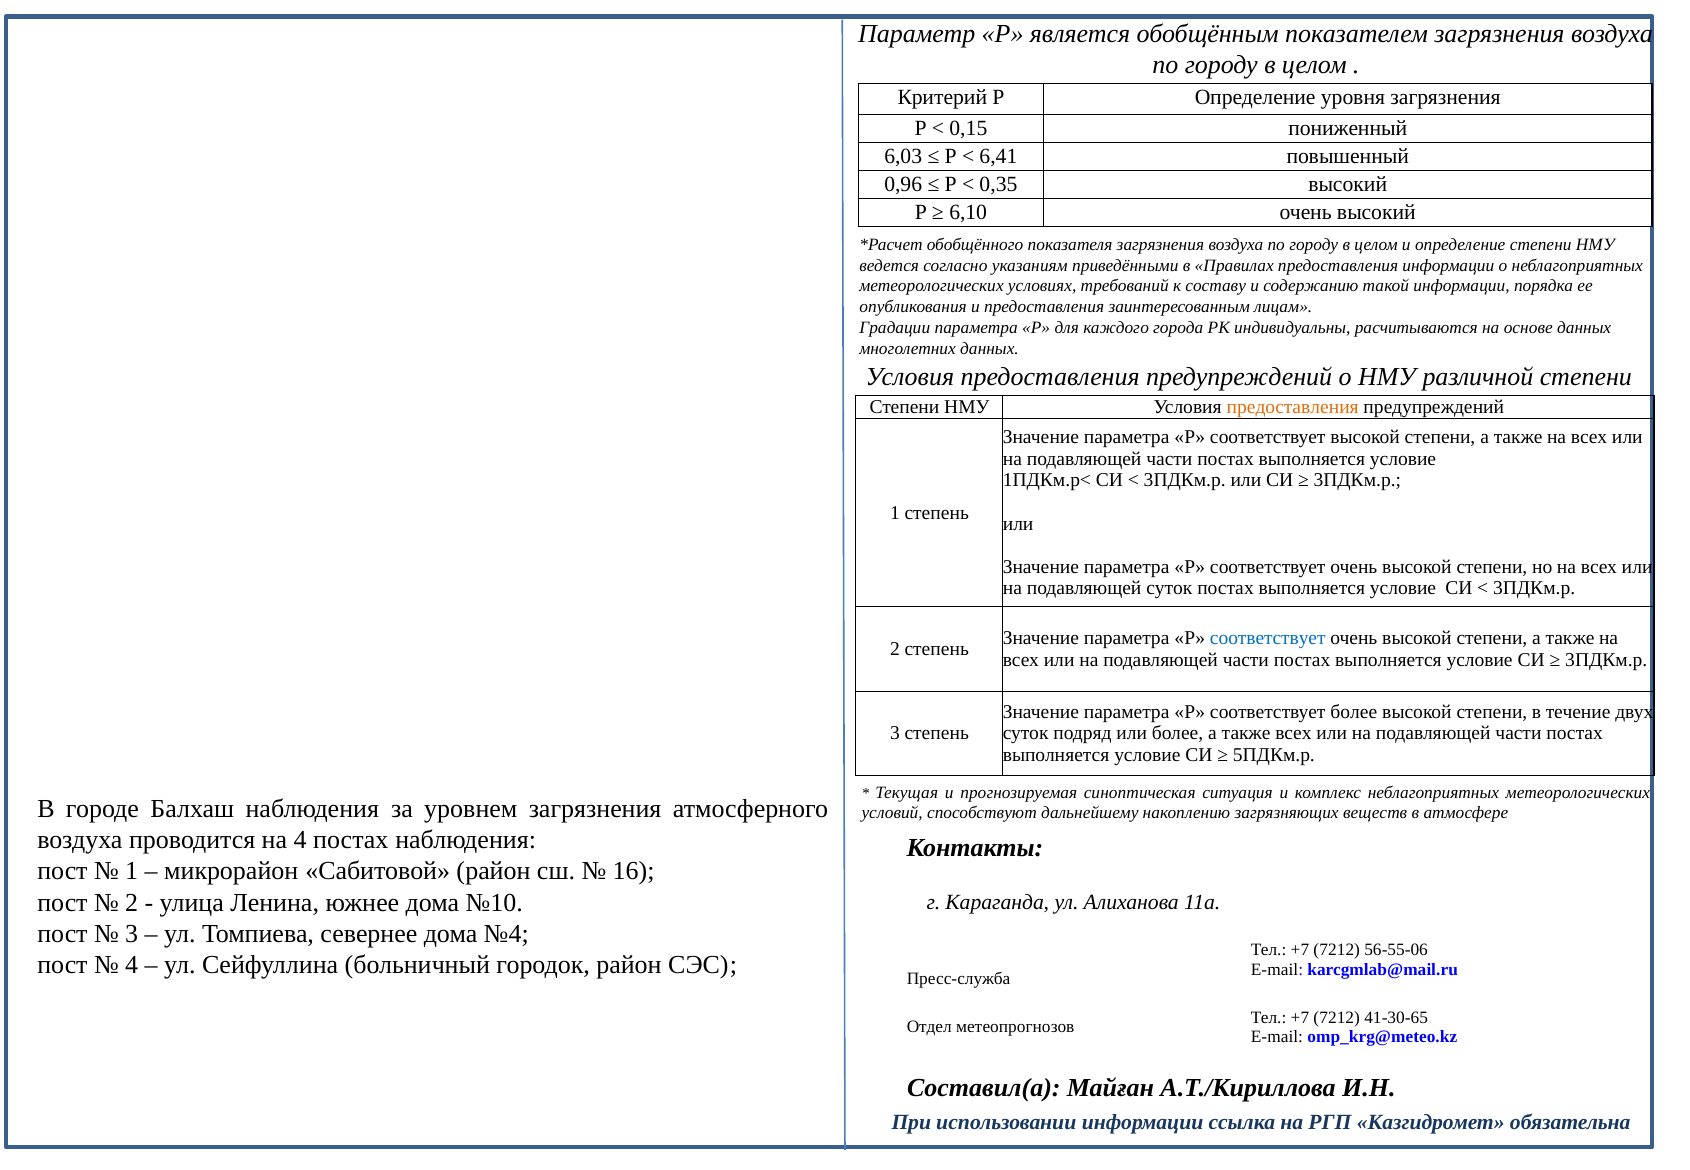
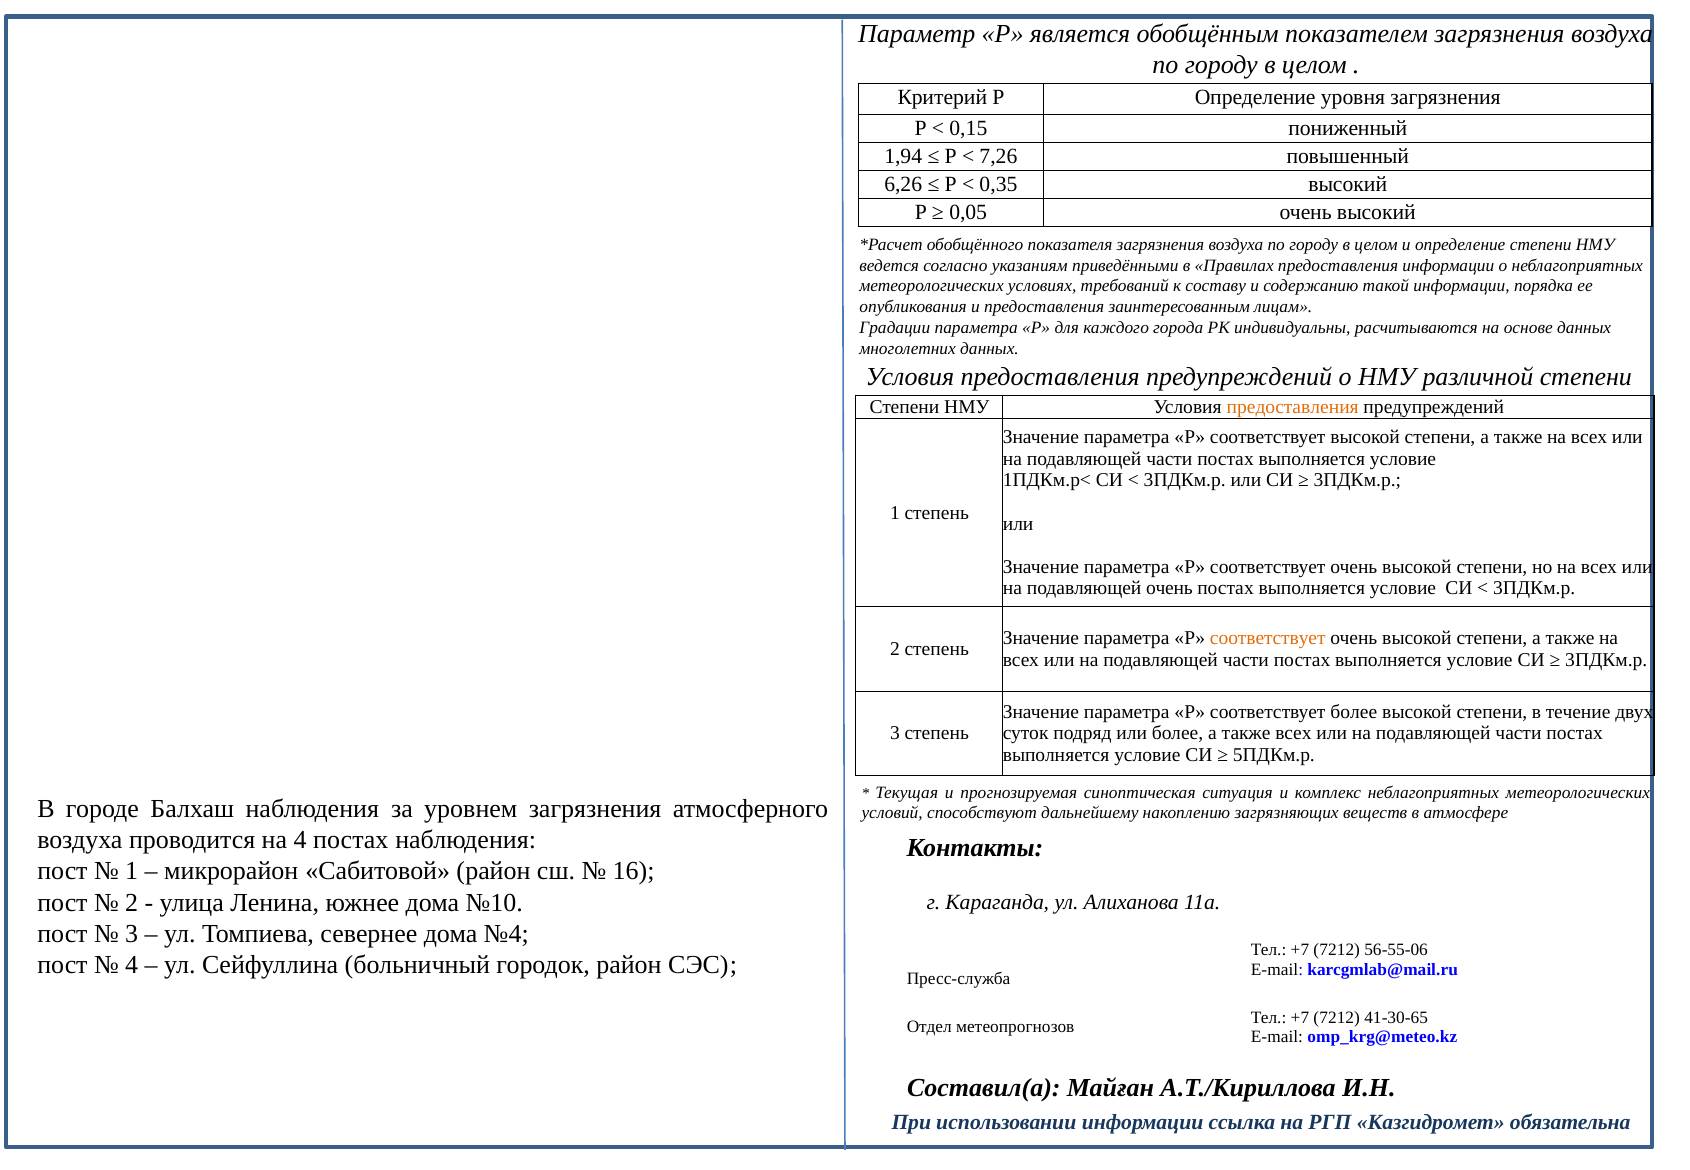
6,03: 6,03 -> 1,94 (903, 157)
6,41: 6,41 -> 7,26 (998, 157)
0,96: 0,96 -> 6,26 (903, 184)
6,10: 6,10 -> 0,05 (968, 212)
подавляющей суток: суток -> очень (1169, 588)
соответствует colour: blue -> orange (1268, 638)
